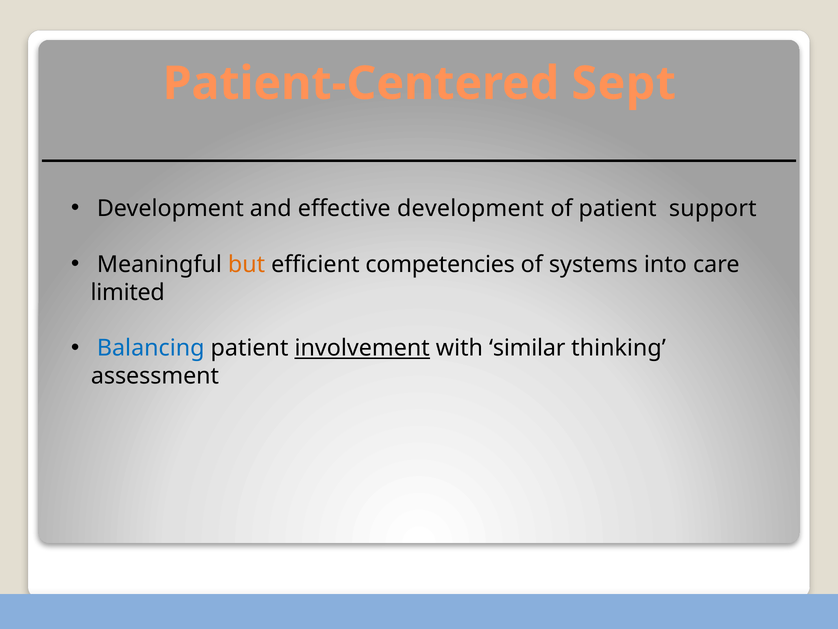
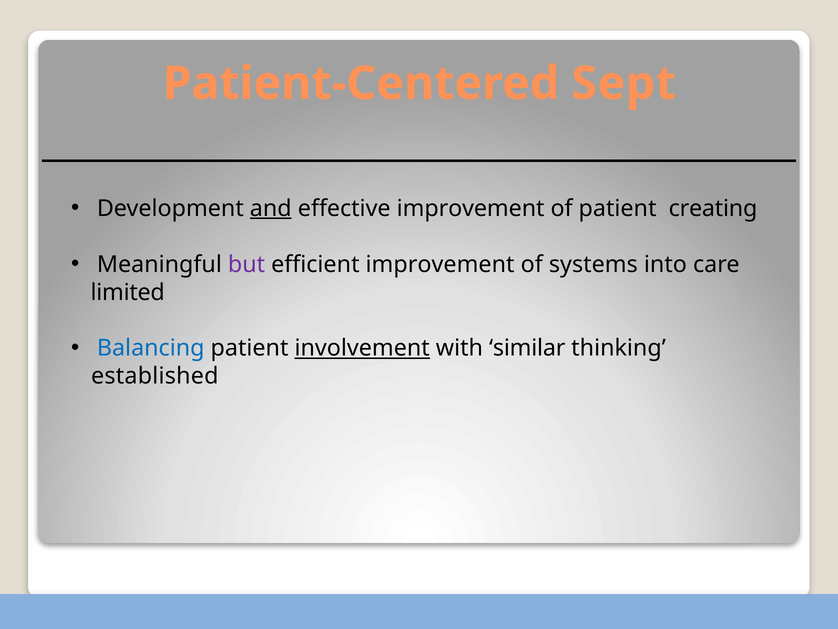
and underline: none -> present (271, 208)
effective development: development -> improvement (471, 208)
support: support -> creating (713, 208)
but colour: orange -> purple (247, 264)
efficient competencies: competencies -> improvement (440, 264)
assessment: assessment -> established (155, 376)
